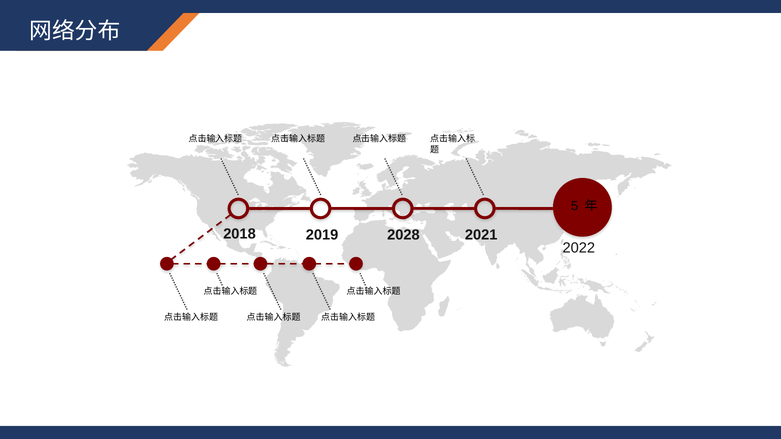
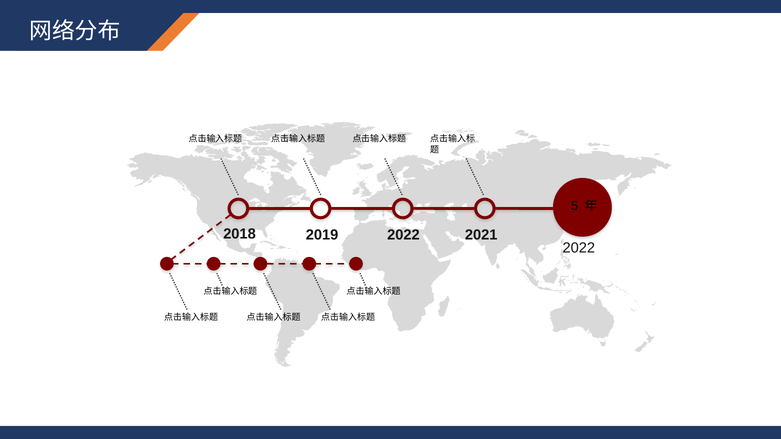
2019 2028: 2028 -> 2022 (403, 235)
